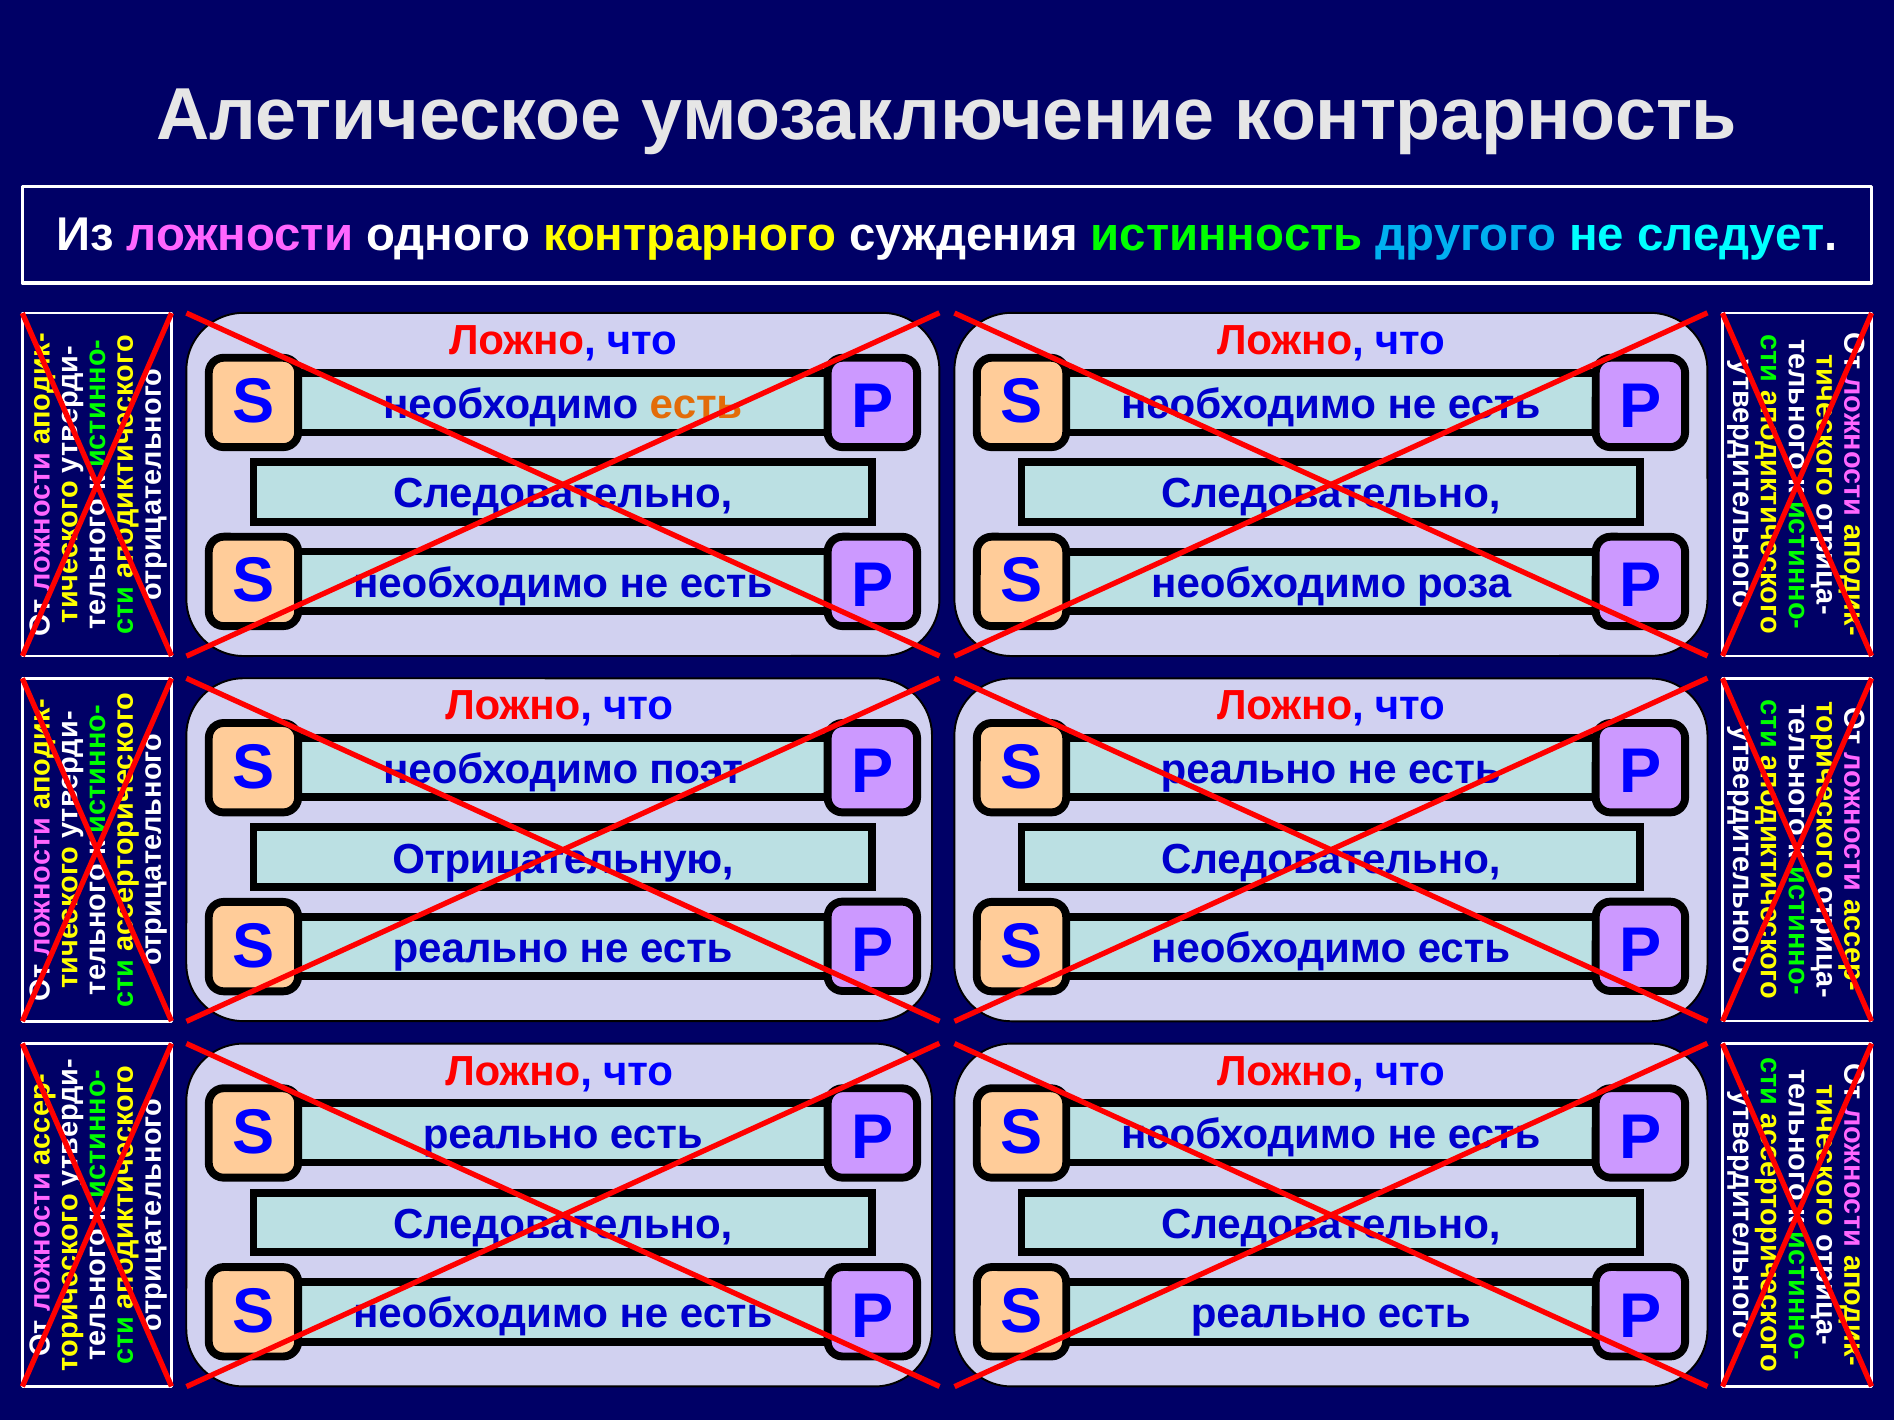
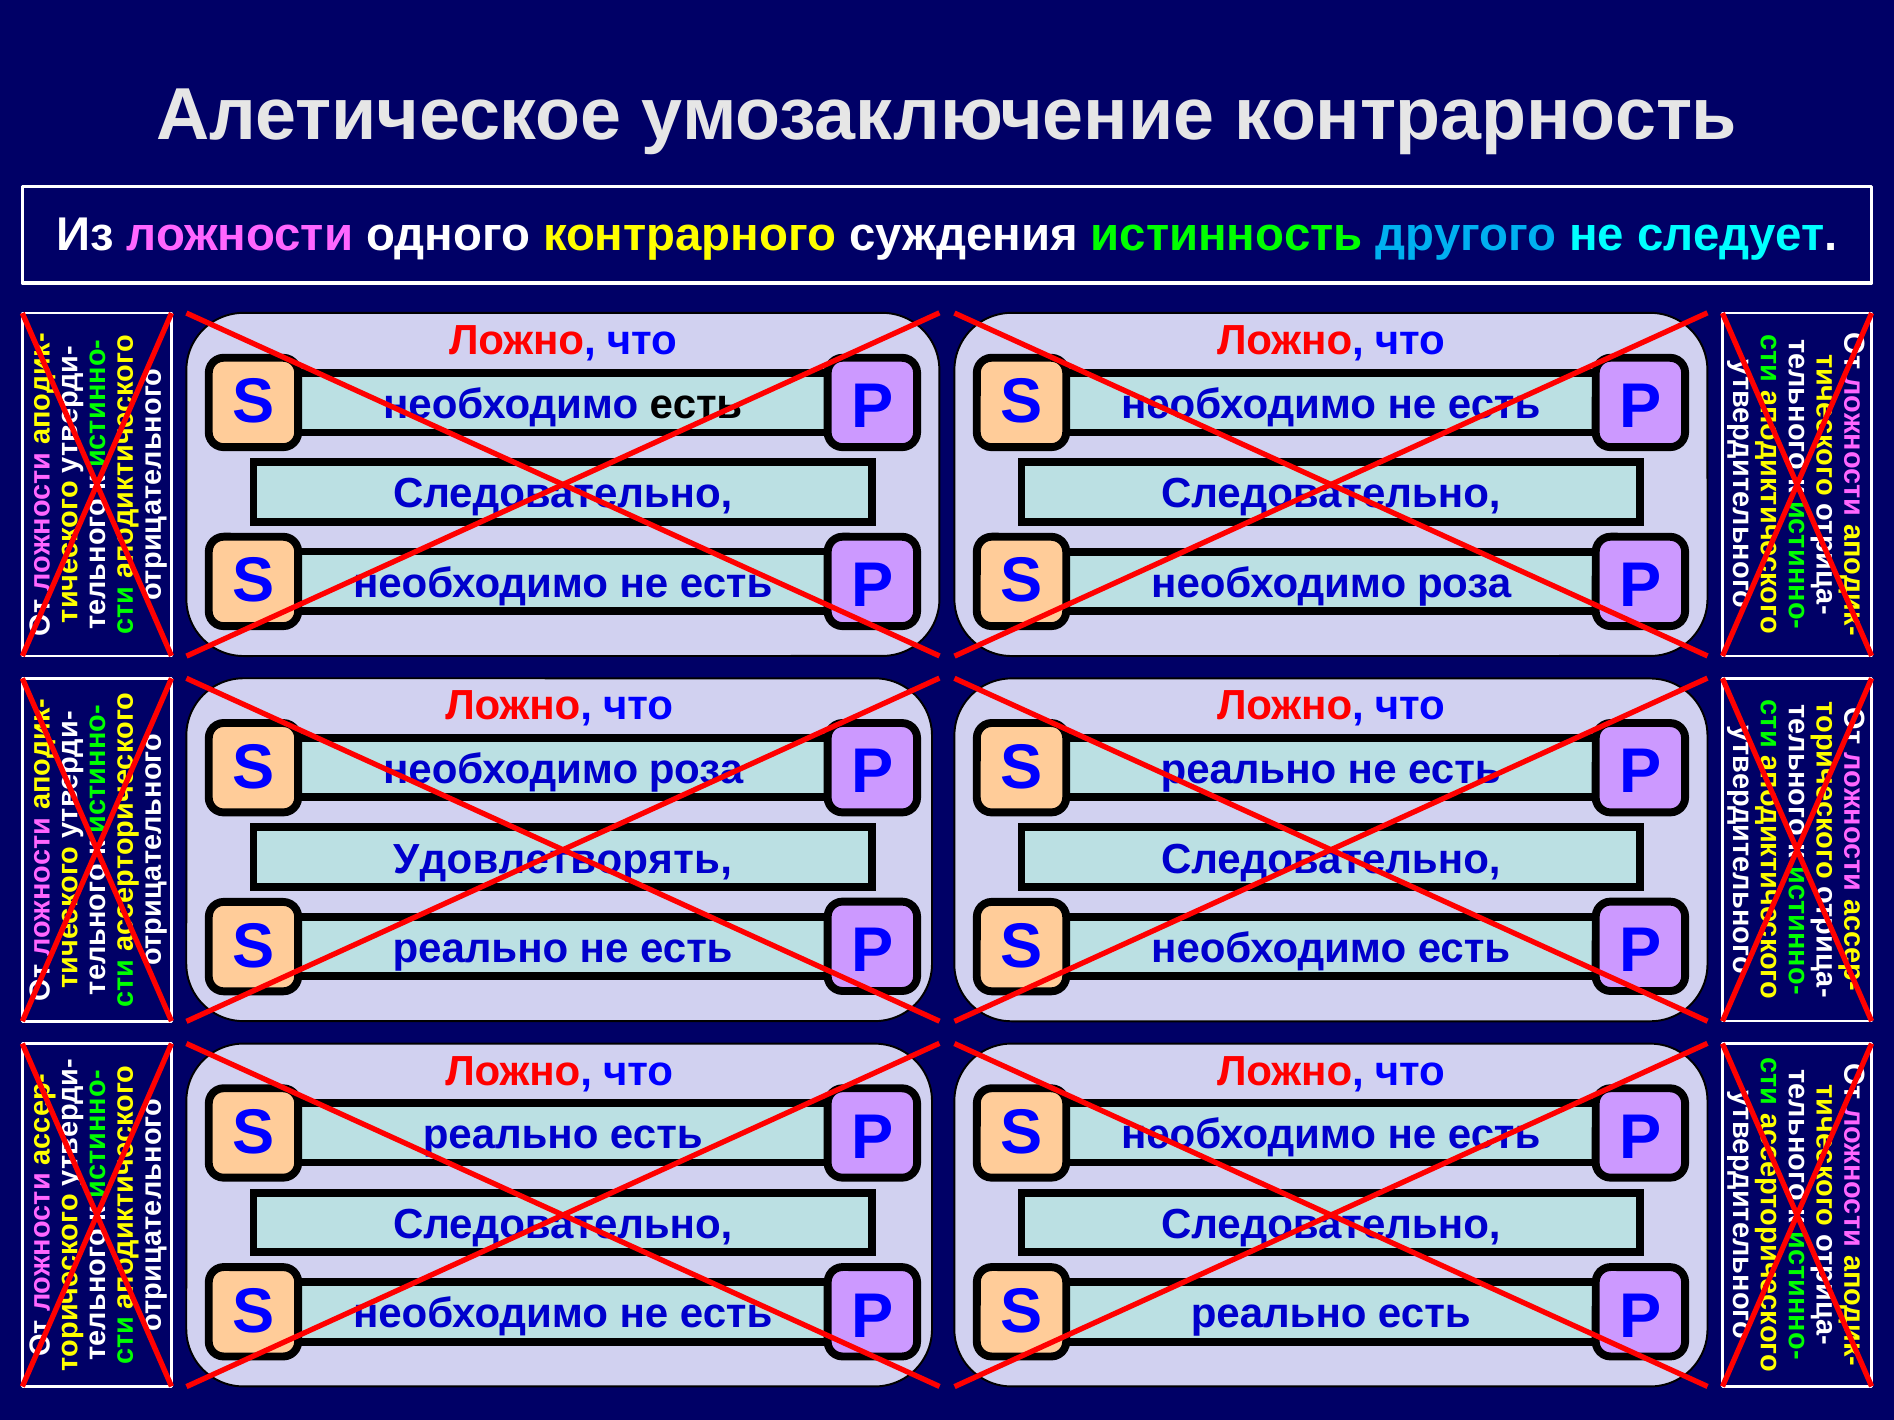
есть colour: orange -> black (696, 405)
поэт: поэт -> роза (696, 770)
Отрицательную: Отрицательную -> Удовлетворять (563, 860)
